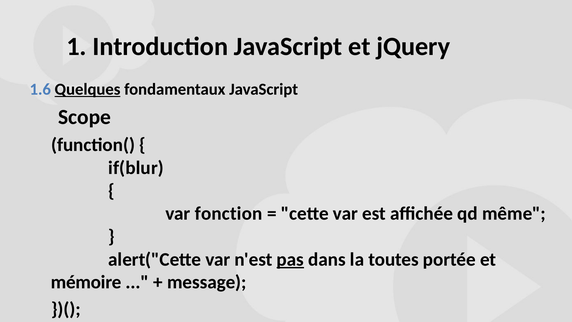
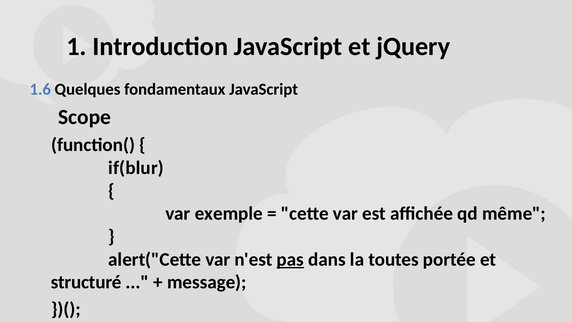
Quelques underline: present -> none (88, 89)
fonction: fonction -> exemple (229, 213)
mémoire: mémoire -> structuré (86, 282)
